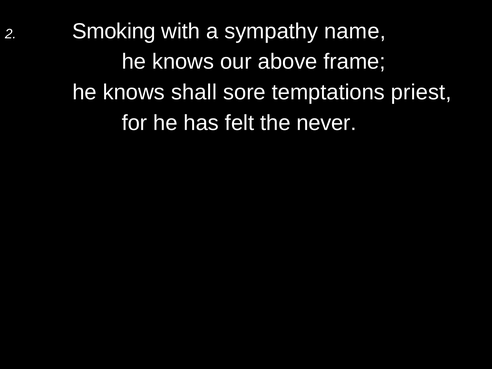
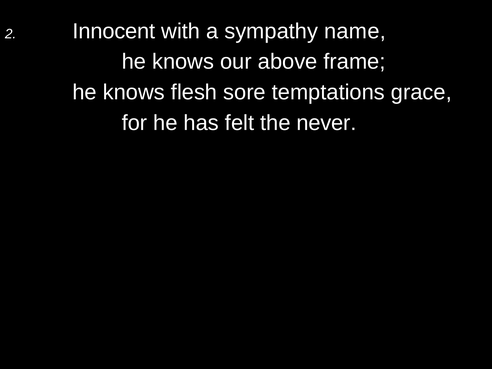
Smoking: Smoking -> Innocent (114, 31)
shall: shall -> flesh (194, 92)
priest: priest -> grace (421, 92)
